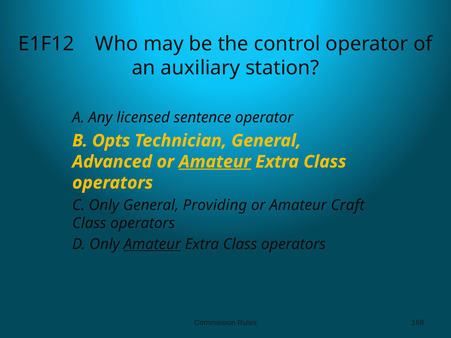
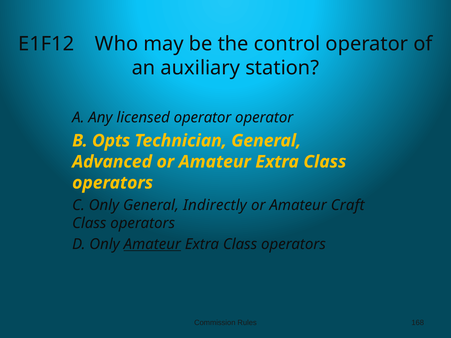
licensed sentence: sentence -> operator (202, 118)
Amateur underline: present -> none (215, 162)
Providing: Providing -> Indirectly (215, 205)
